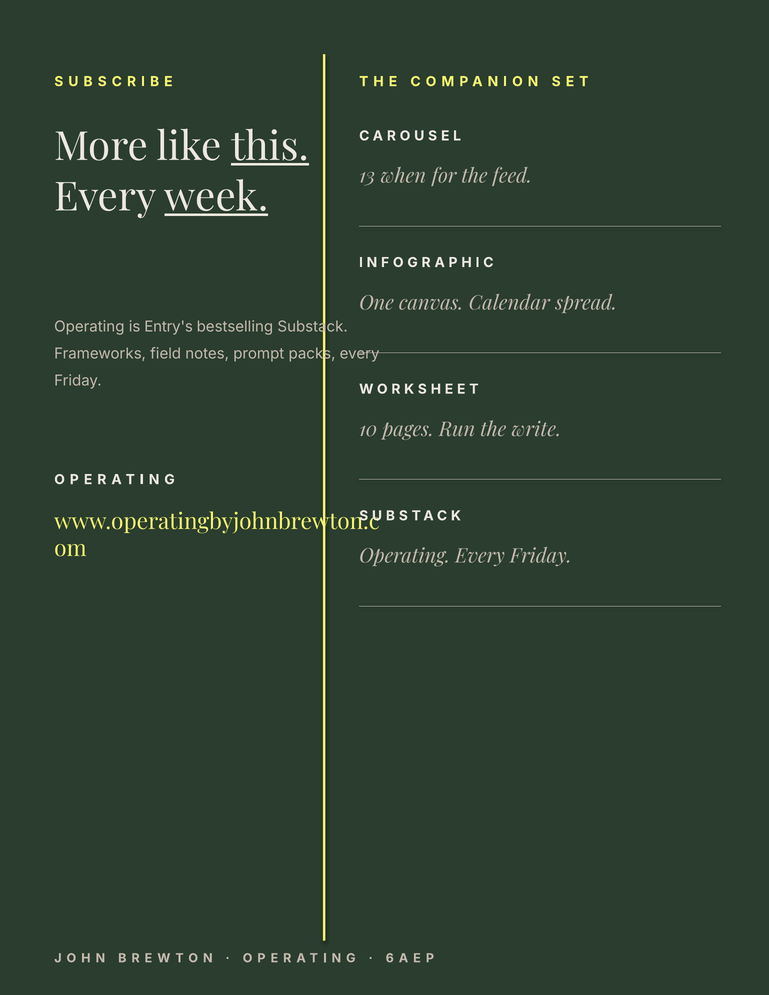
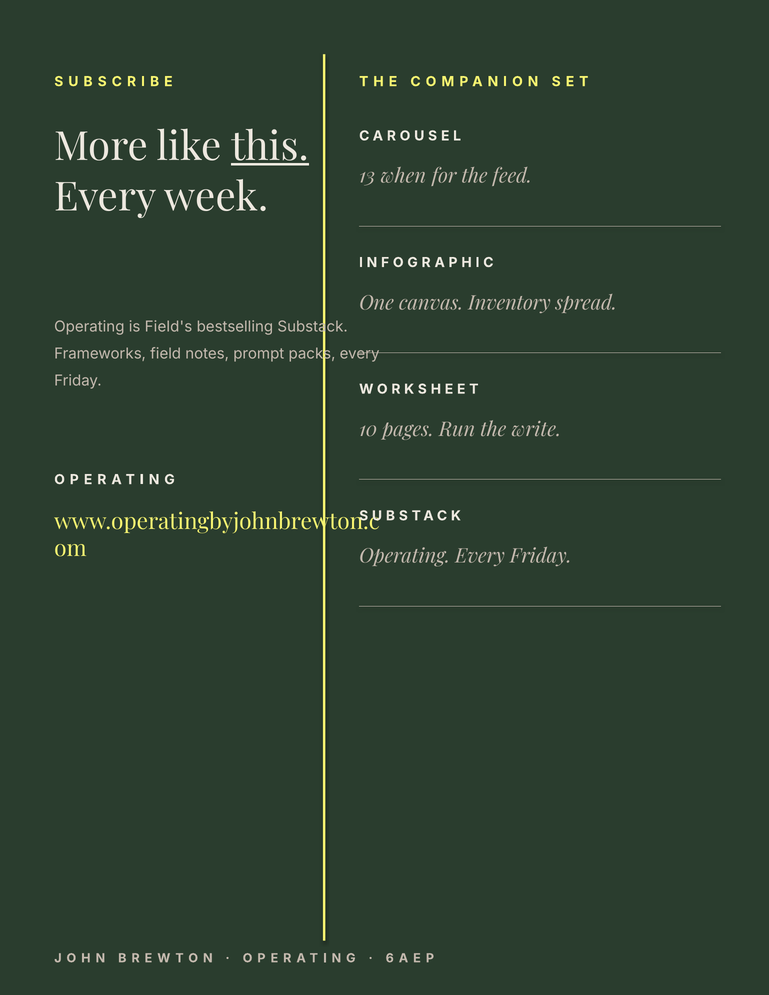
week underline: present -> none (216, 198)
Calendar: Calendar -> Inventory (509, 303)
Entry's: Entry's -> Field's (168, 327)
